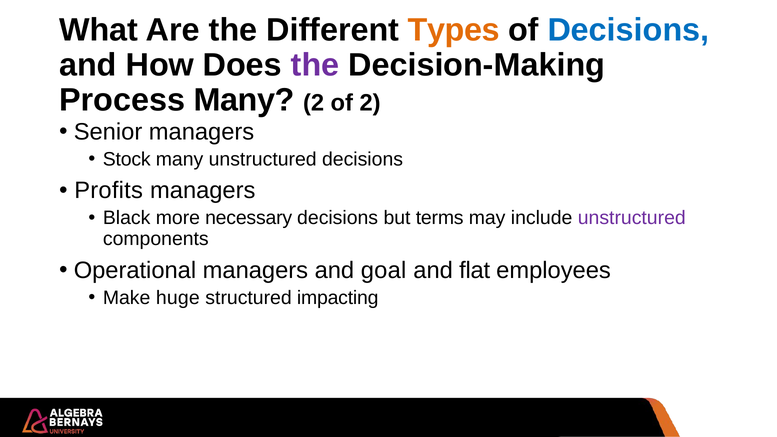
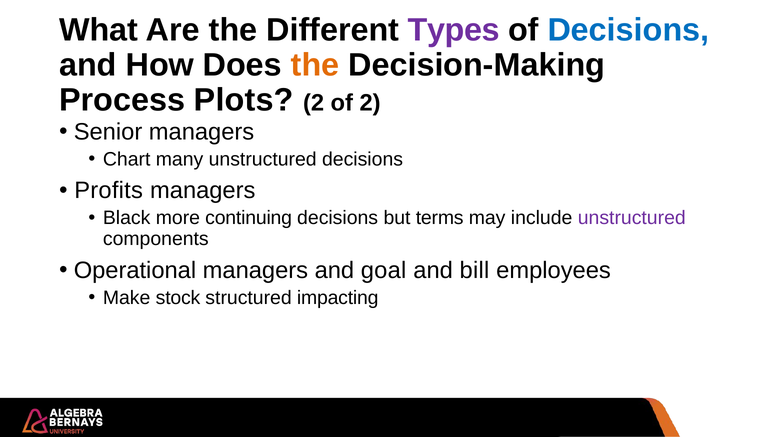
Types colour: orange -> purple (454, 30)
the colour: purple -> orange (315, 65)
Process Many: Many -> Plots (244, 100)
Stock: Stock -> Chart (127, 159)
necessary: necessary -> continuing (249, 218)
flat: flat -> bill (474, 270)
huge: huge -> stock (178, 298)
